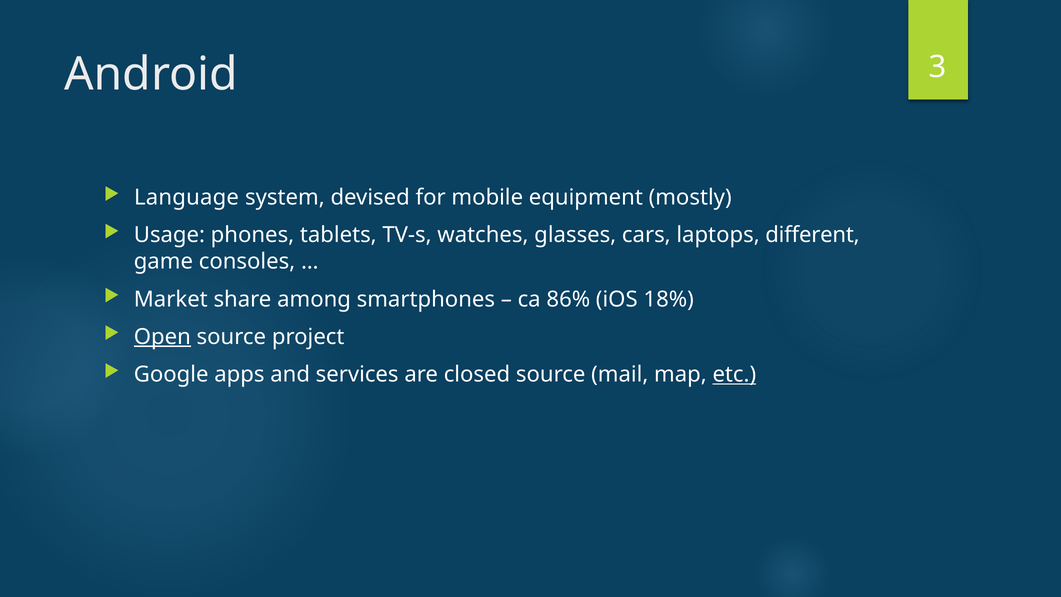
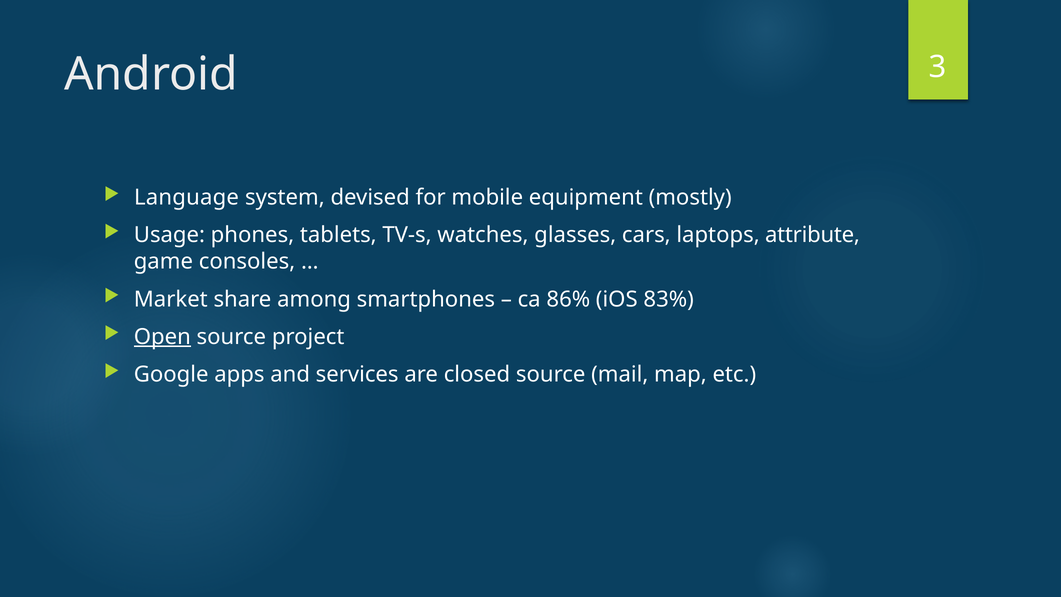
different: different -> attribute (812, 235)
18%: 18% -> 83% (669, 299)
etc underline: present -> none (734, 374)
